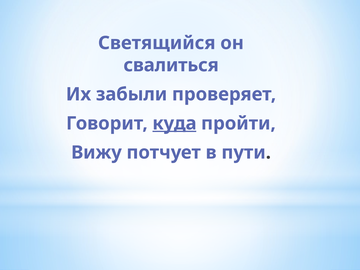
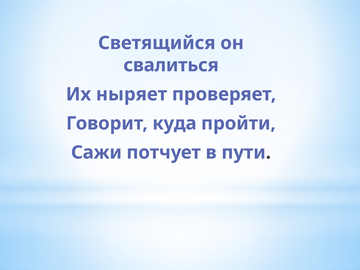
забыли: забыли -> ныряет (131, 94)
куда underline: present -> none (174, 123)
Вижу: Вижу -> Сажи (96, 152)
